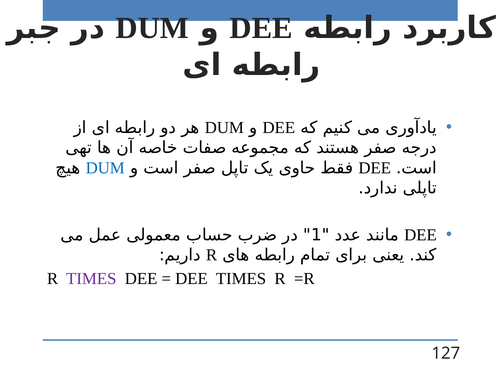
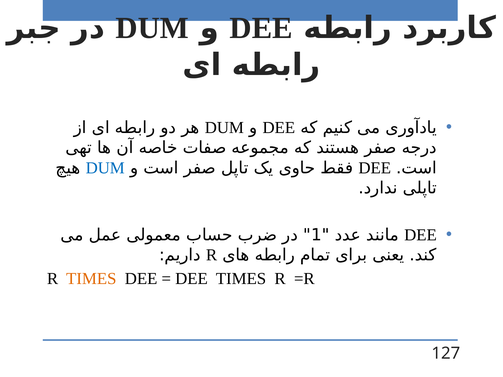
TIMES colour: purple -> orange (91, 279)
